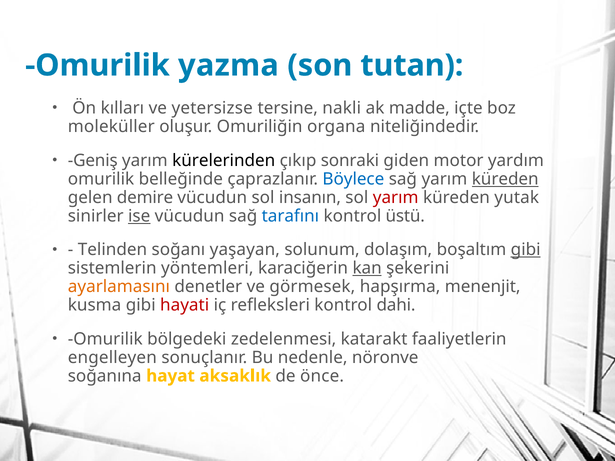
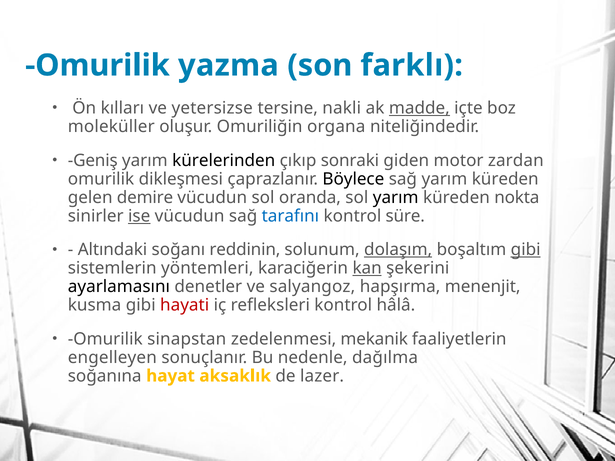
tutan: tutan -> farklı (412, 65)
madde underline: none -> present (419, 108)
yardım: yardım -> zardan (516, 161)
belleğinde: belleğinde -> dikleşmesi (181, 179)
Böylece colour: blue -> black (353, 179)
küreden underline: present -> none (505, 179)
insanın: insanın -> oranda (310, 198)
yarım colour: red -> black (396, 198)
yutak: yutak -> nokta (517, 198)
üstü: üstü -> süre (405, 216)
Telinden: Telinden -> Altındaki (113, 250)
yaşayan: yaşayan -> reddinin (245, 250)
dolaşım underline: none -> present (398, 250)
ayarlamasını colour: orange -> black (119, 287)
görmesek: görmesek -> salyangoz (312, 287)
dahi: dahi -> hâlâ (396, 305)
bölgedeki: bölgedeki -> sinapstan (187, 339)
katarakt: katarakt -> mekanik (374, 339)
nöronve: nöronve -> dağılma (385, 358)
önce: önce -> lazer (322, 376)
